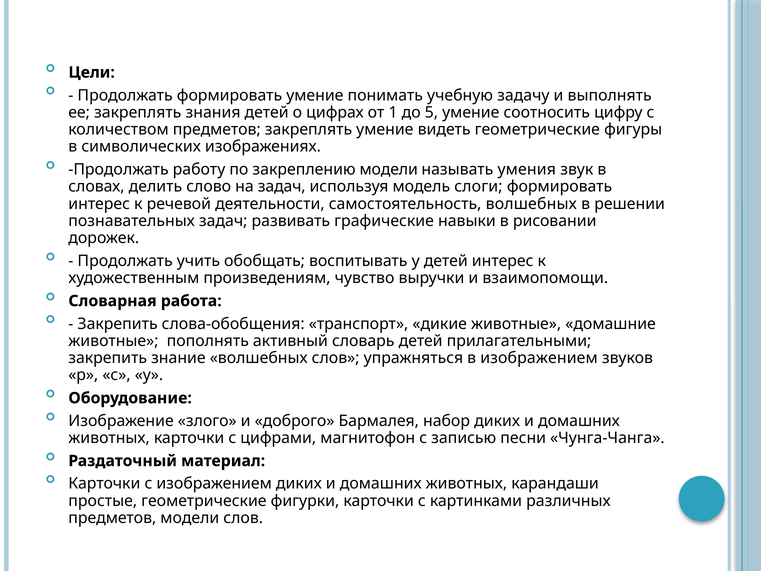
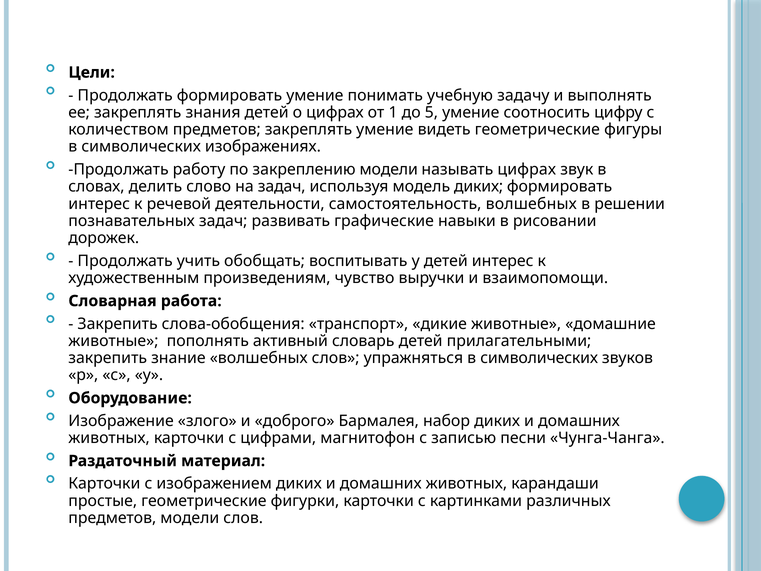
называть умения: умения -> цифрах (527, 170)
модель слоги: слоги -> диких (479, 187)
упражняться в изображением: изображением -> символических (539, 358)
